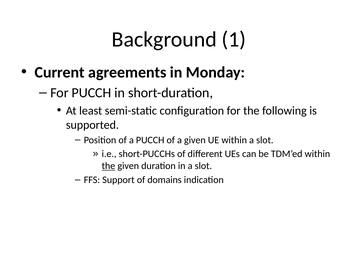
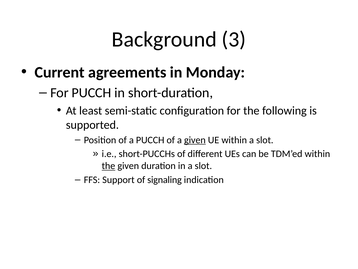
1: 1 -> 3 (234, 39)
given underline: none -> present (195, 140)
domains: domains -> signaling (165, 180)
